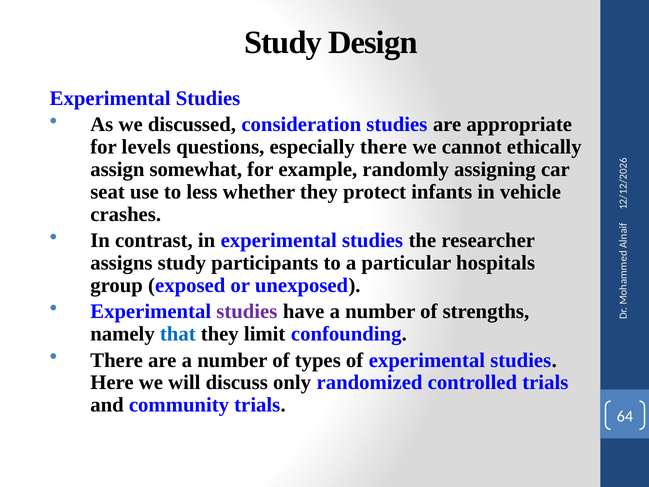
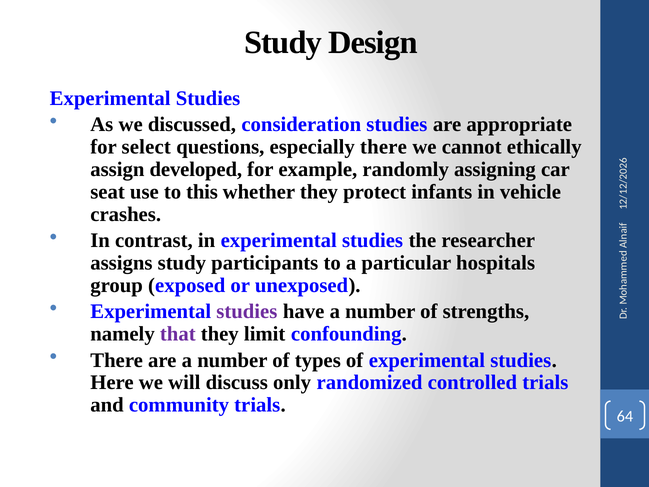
levels: levels -> select (146, 147)
somewhat: somewhat -> developed (196, 169)
less: less -> this (202, 192)
that colour: blue -> purple (178, 334)
